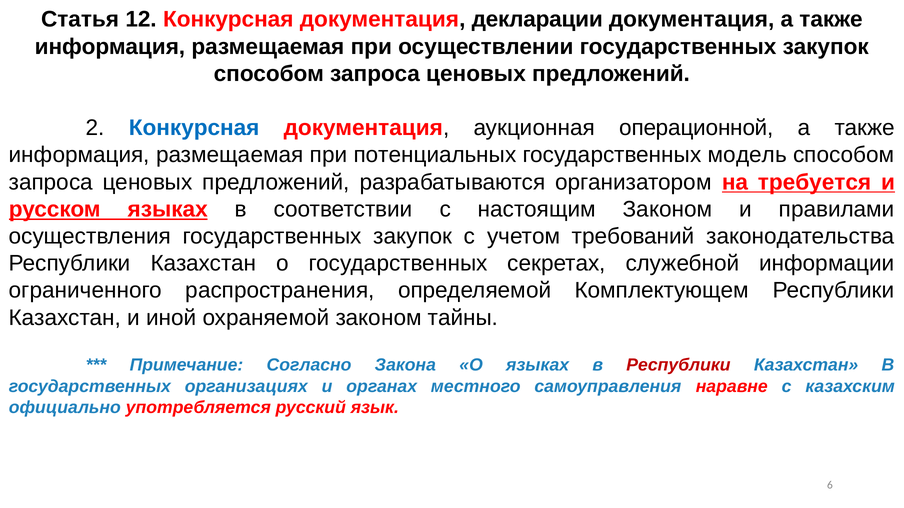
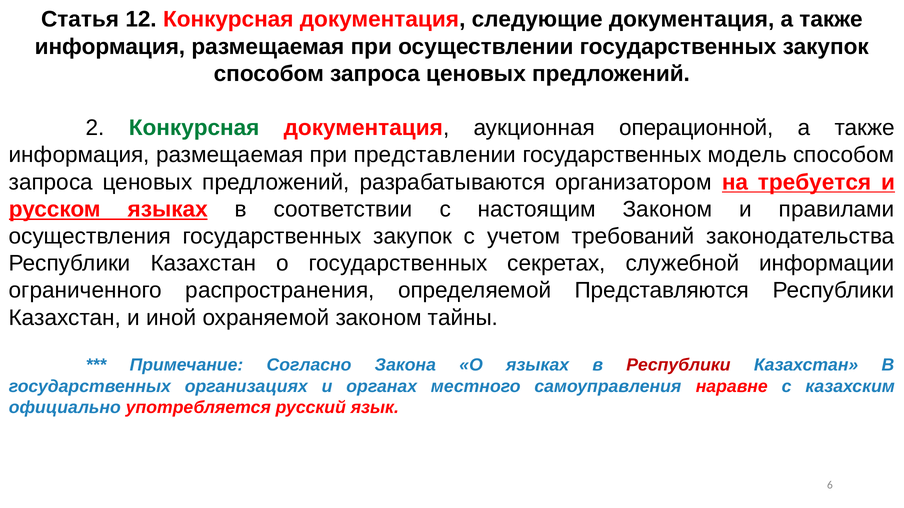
декларации: декларации -> следующие (537, 20)
Конкурсная colour: blue -> green (194, 128)
потенциальных: потенциальных -> представлении (435, 155)
Комплектующем: Комплектующем -> Представляются (662, 291)
